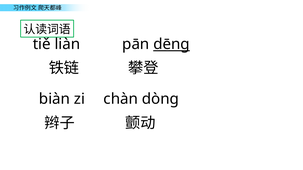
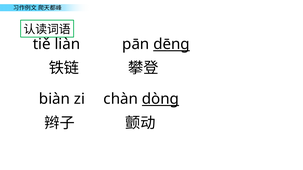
dònɡ underline: none -> present (160, 99)
